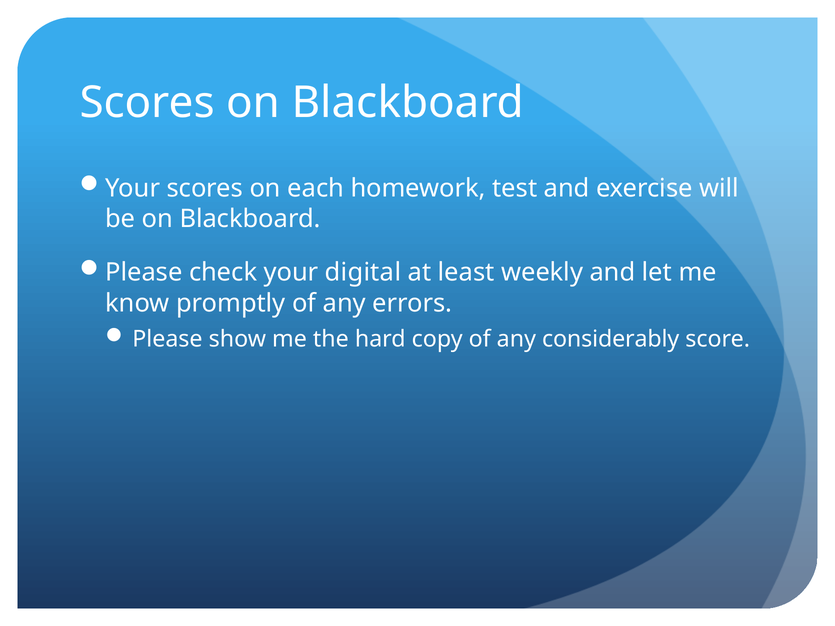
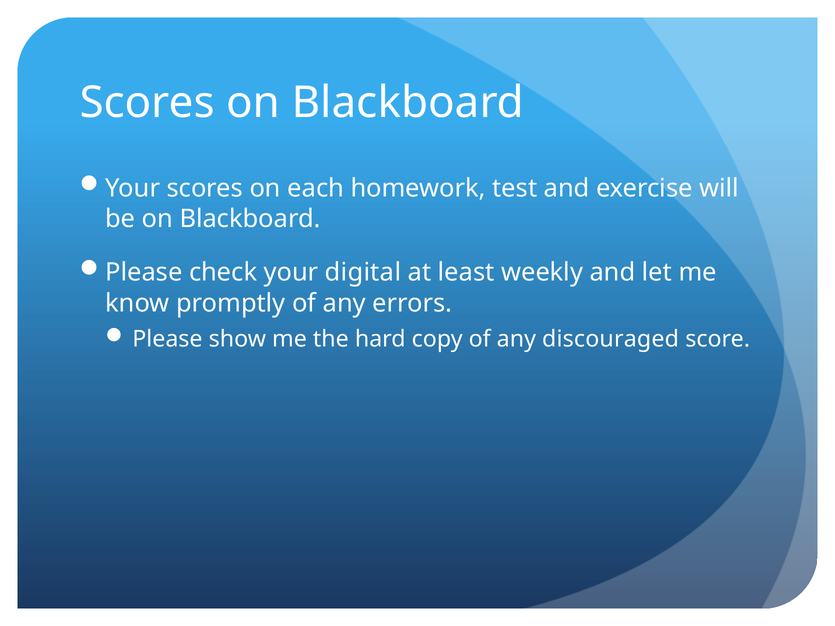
considerably: considerably -> discouraged (611, 339)
